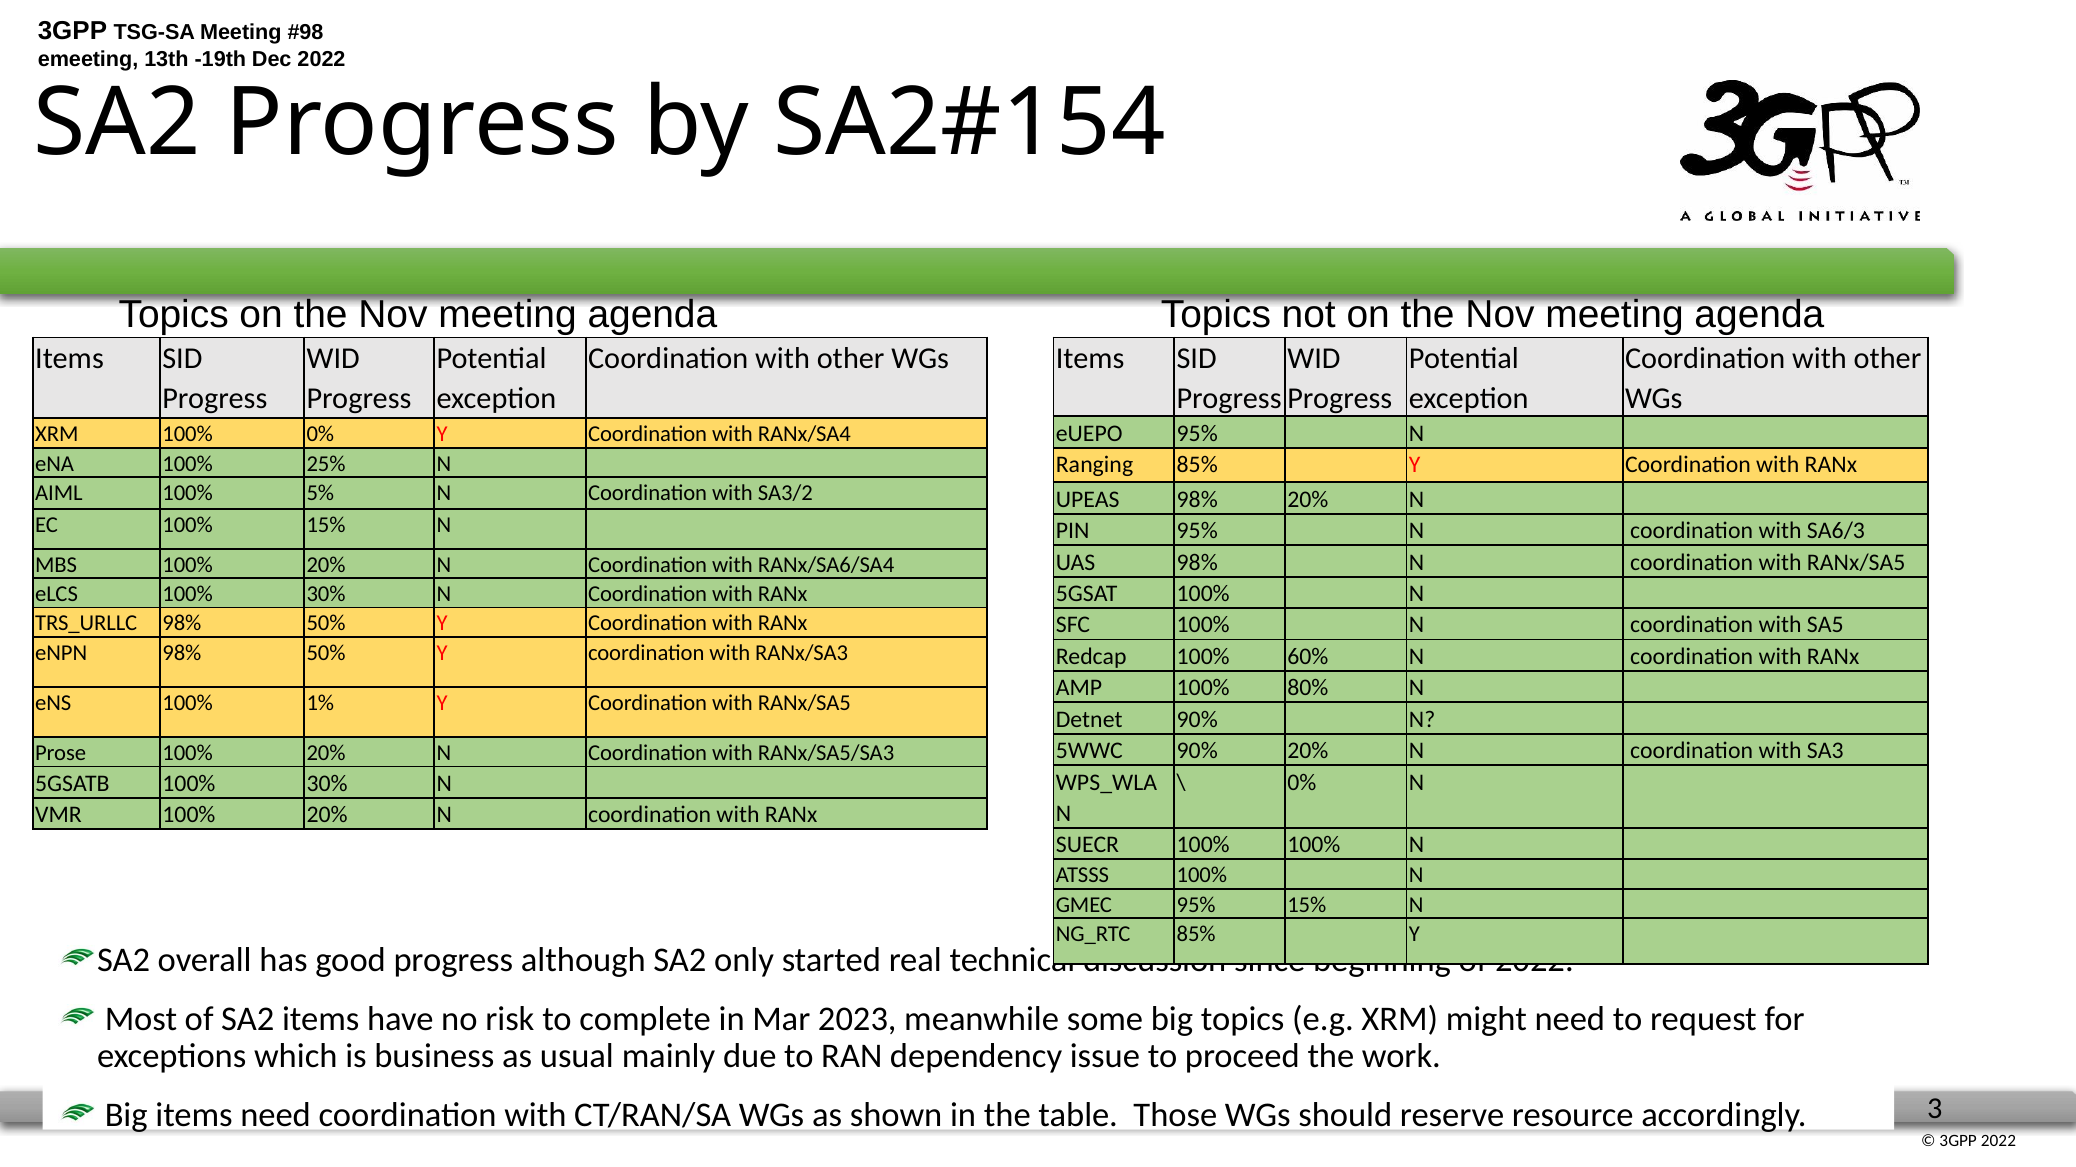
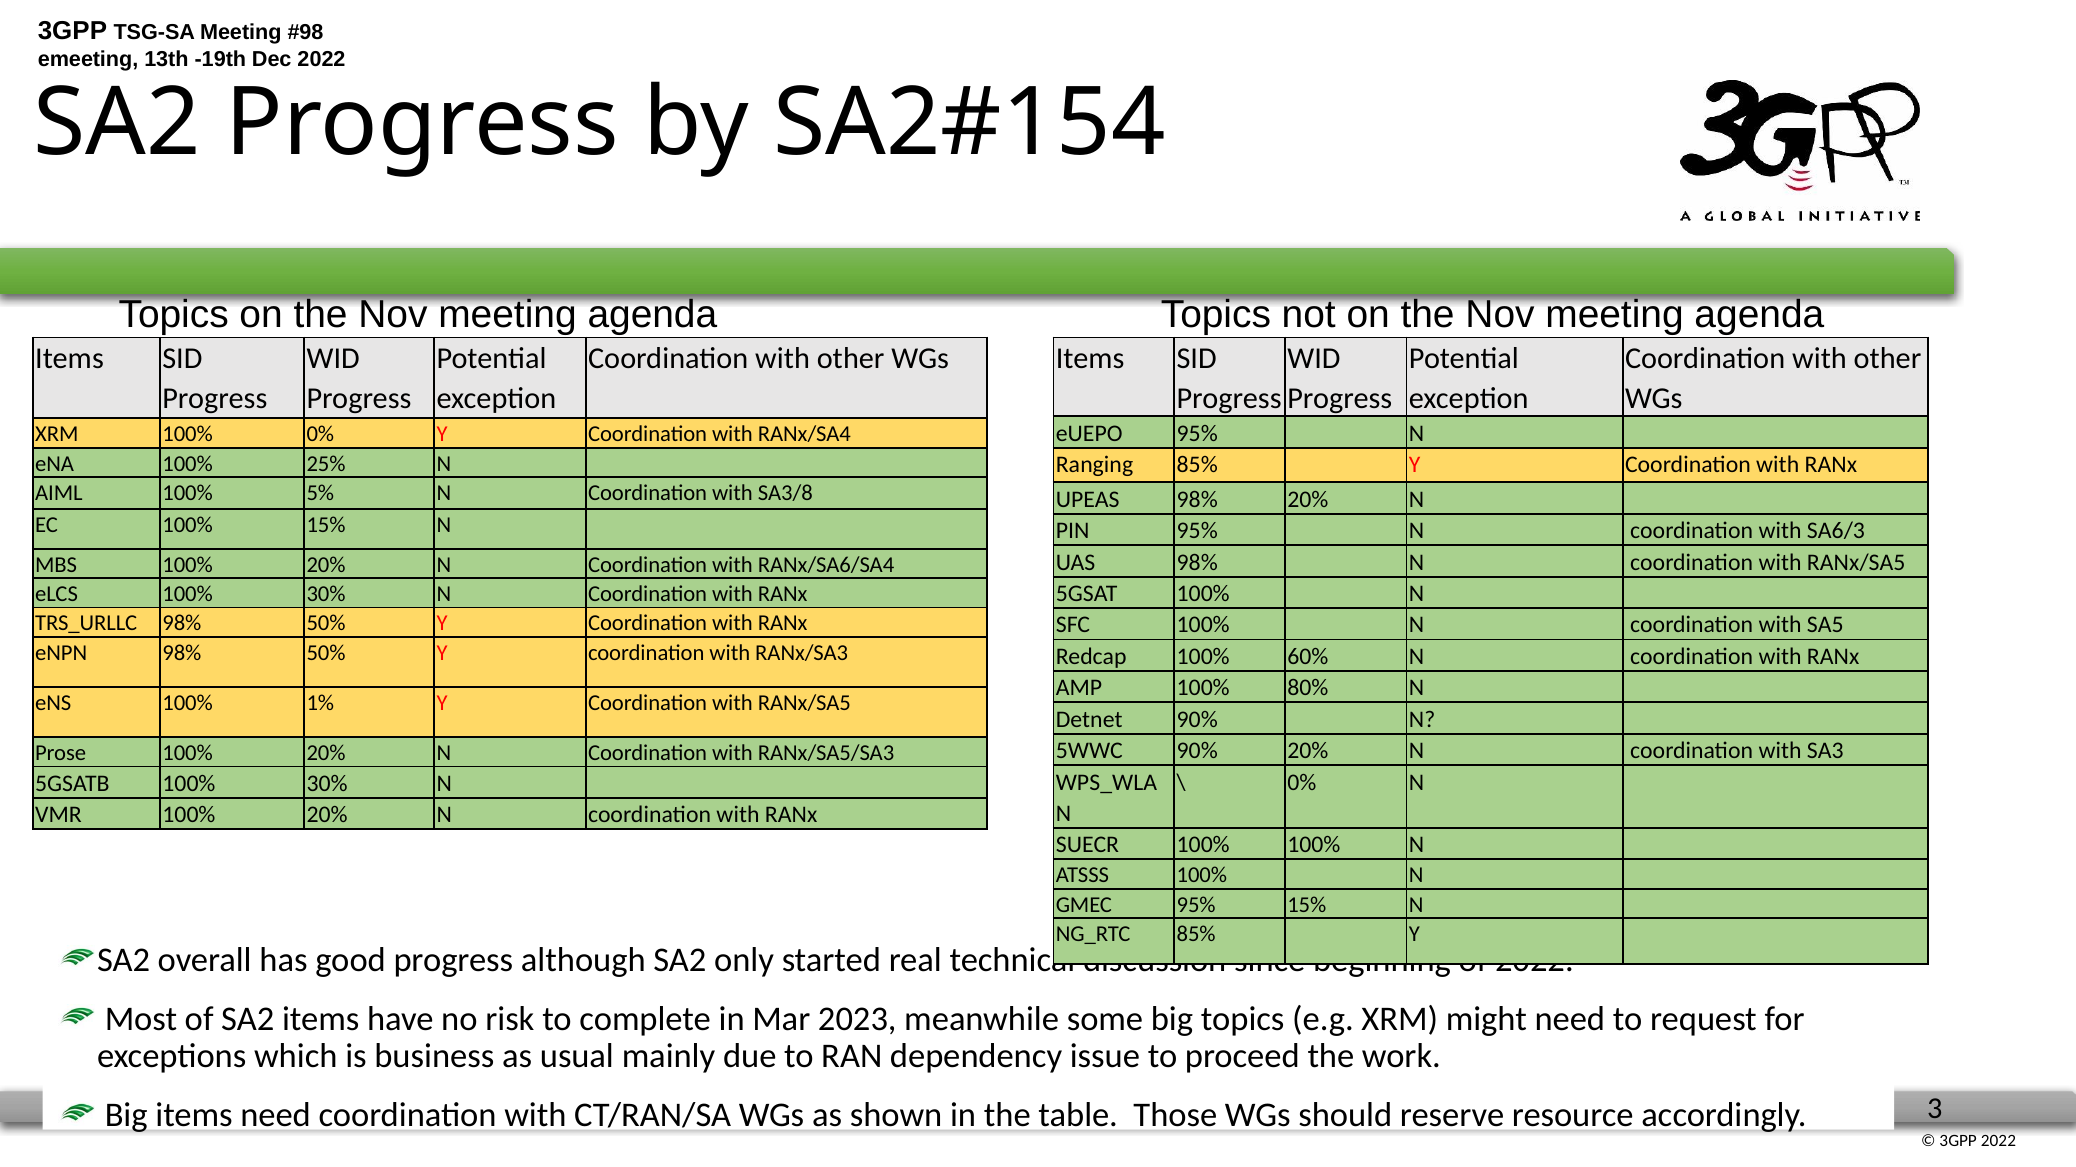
SA3/2: SA3/2 -> SA3/8 (785, 494)
